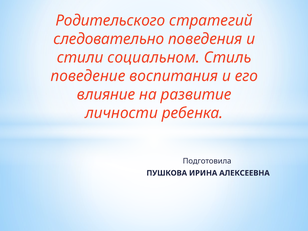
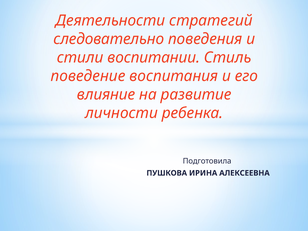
Родительского: Родительского -> Деятельности (110, 21)
социальном: социальном -> воспитании (154, 58)
